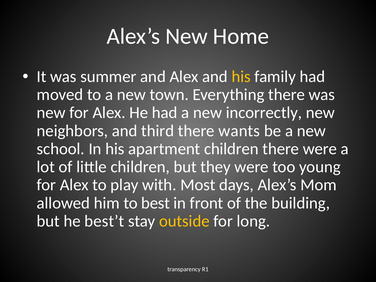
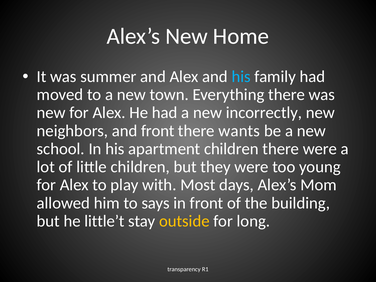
his colour: yellow -> light blue (241, 77)
and third: third -> front (158, 131)
best: best -> says (156, 203)
best’t: best’t -> little’t (104, 221)
